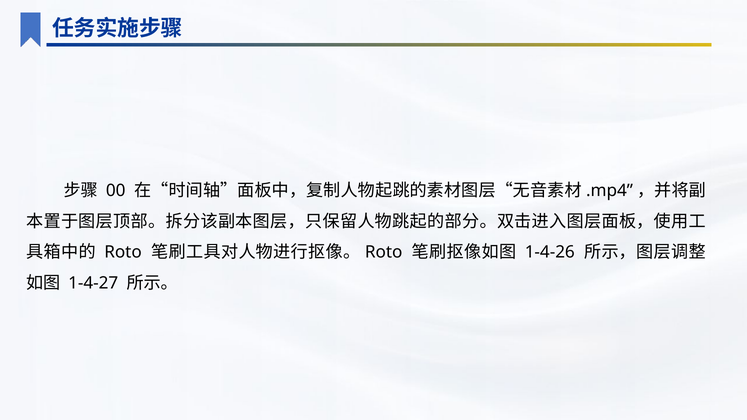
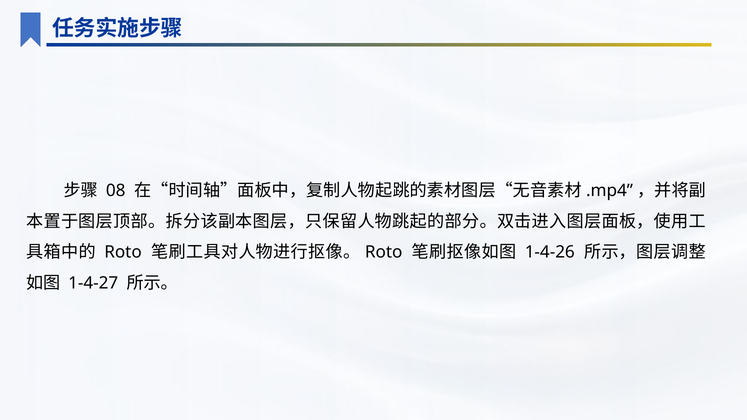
00: 00 -> 08 (116, 191)
